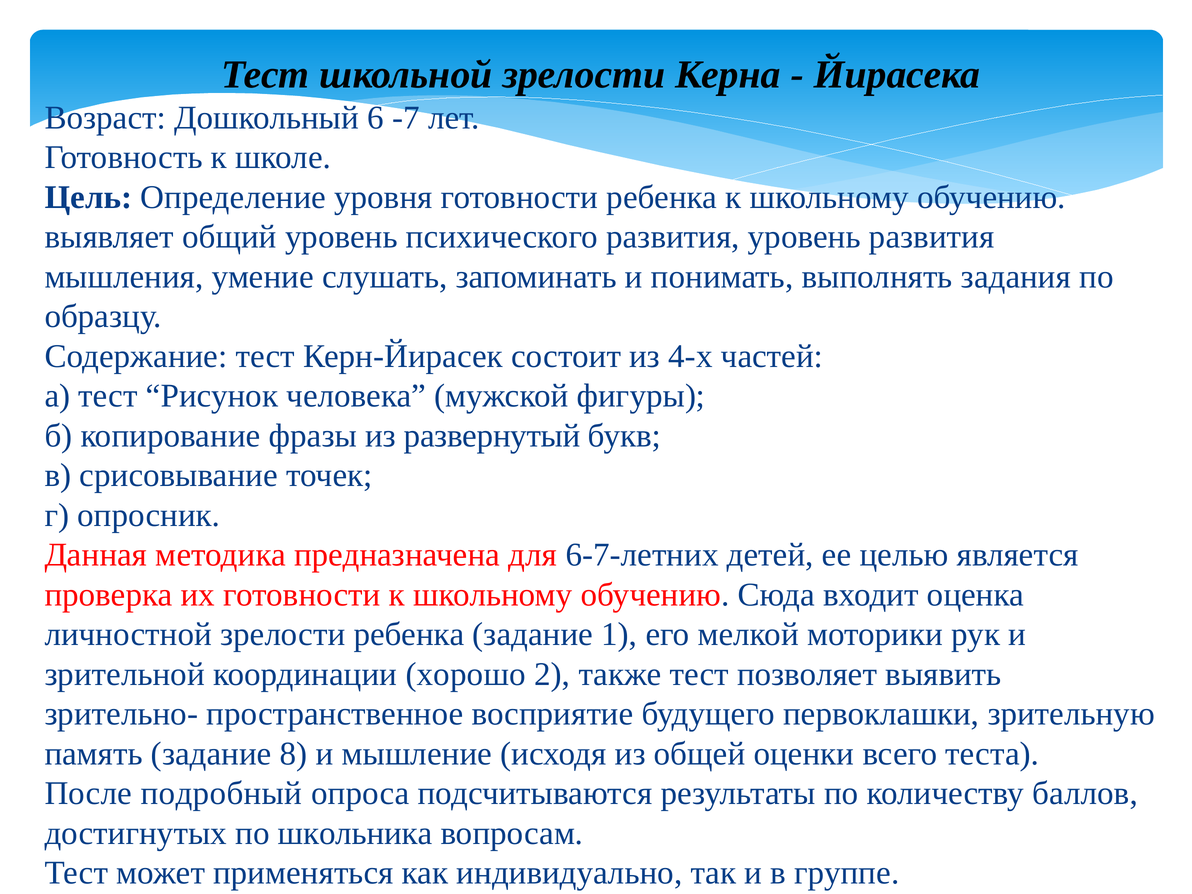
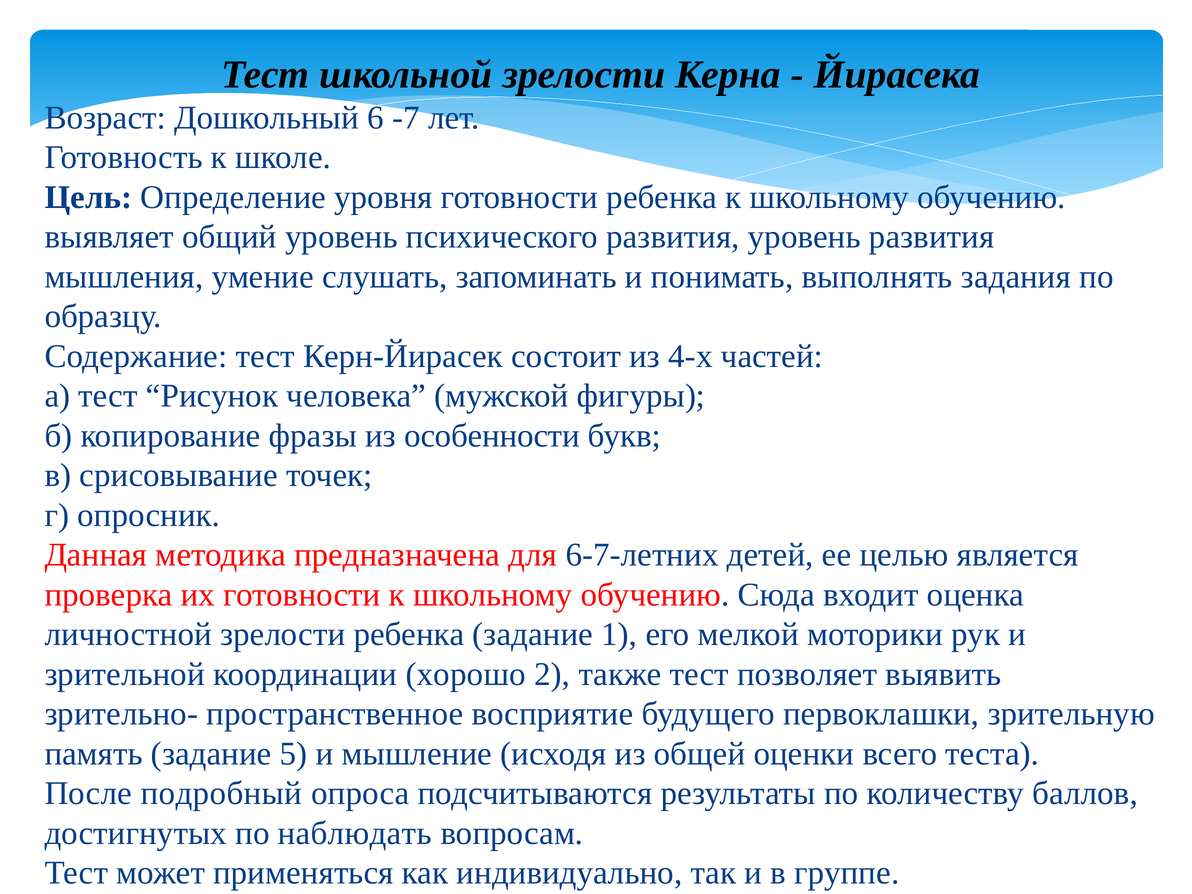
развернутый: развернутый -> особенности (492, 436)
8: 8 -> 5 (294, 754)
школьника: школьника -> наблюдать (355, 833)
